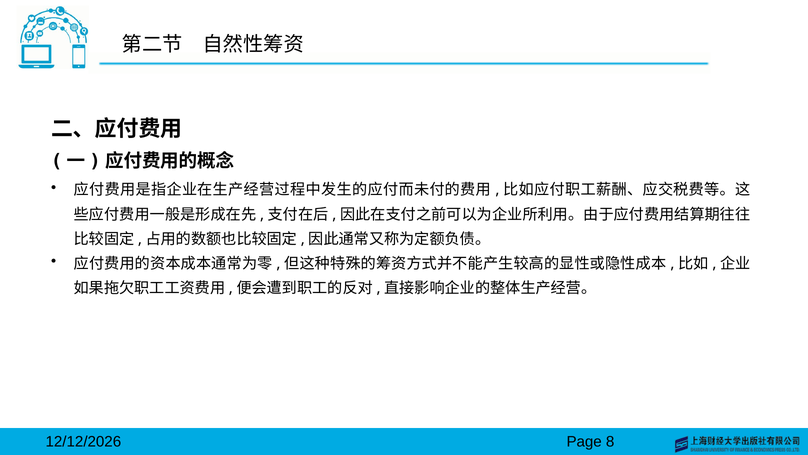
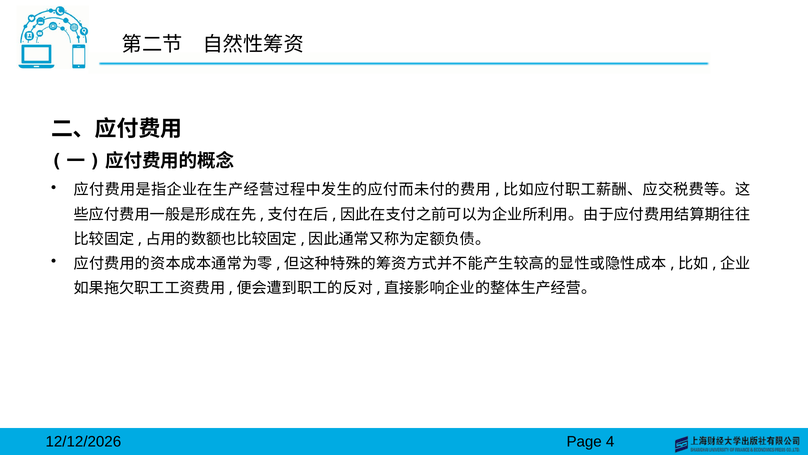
8: 8 -> 4 (610, 441)
